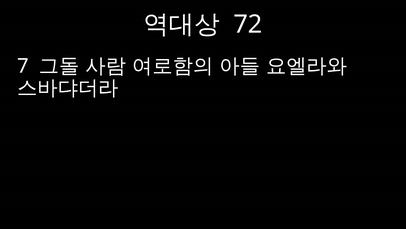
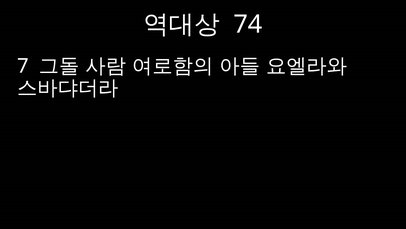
72: 72 -> 74 (248, 24)
